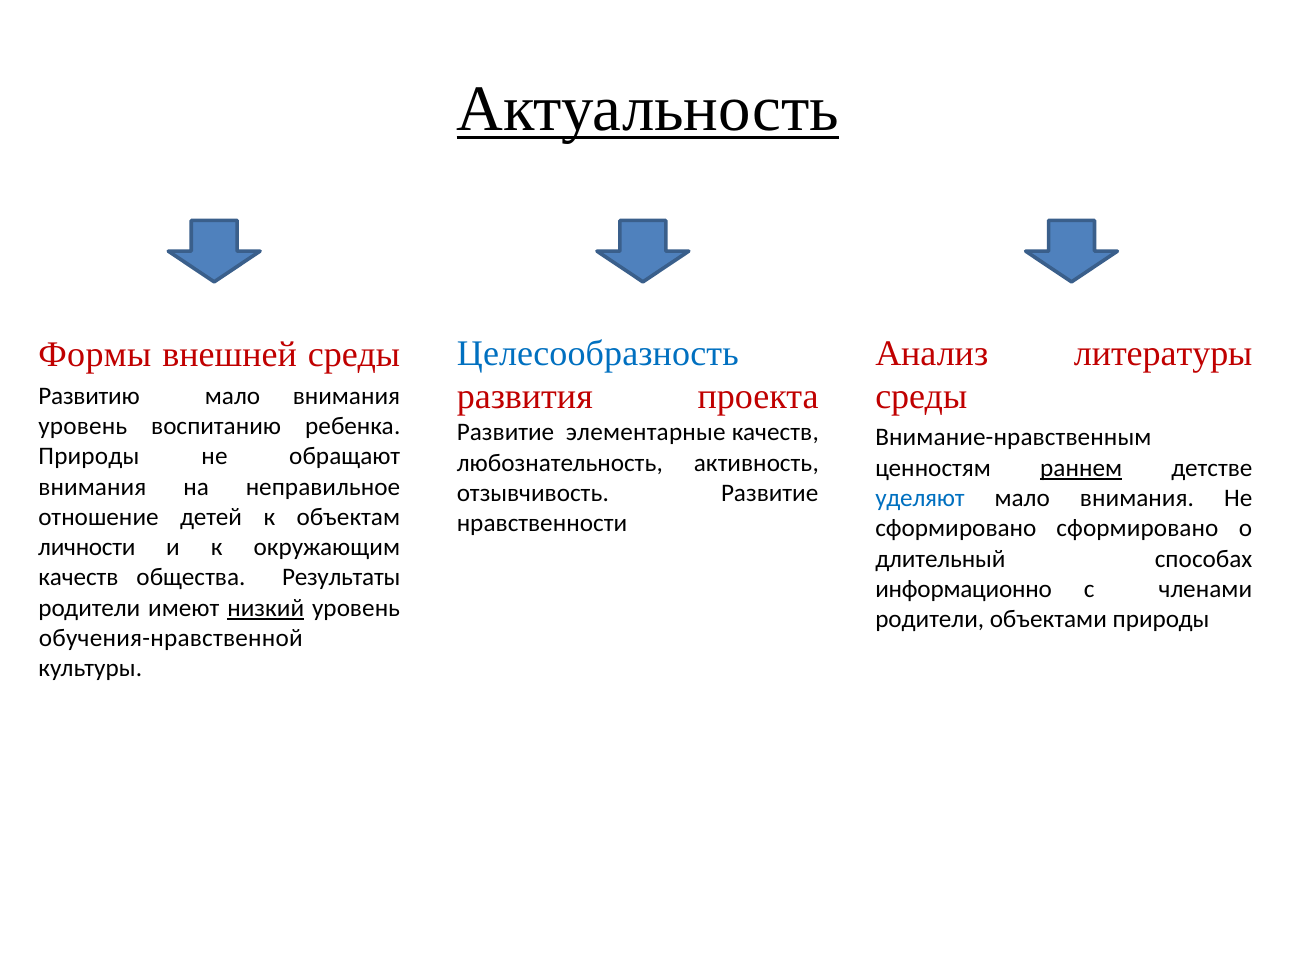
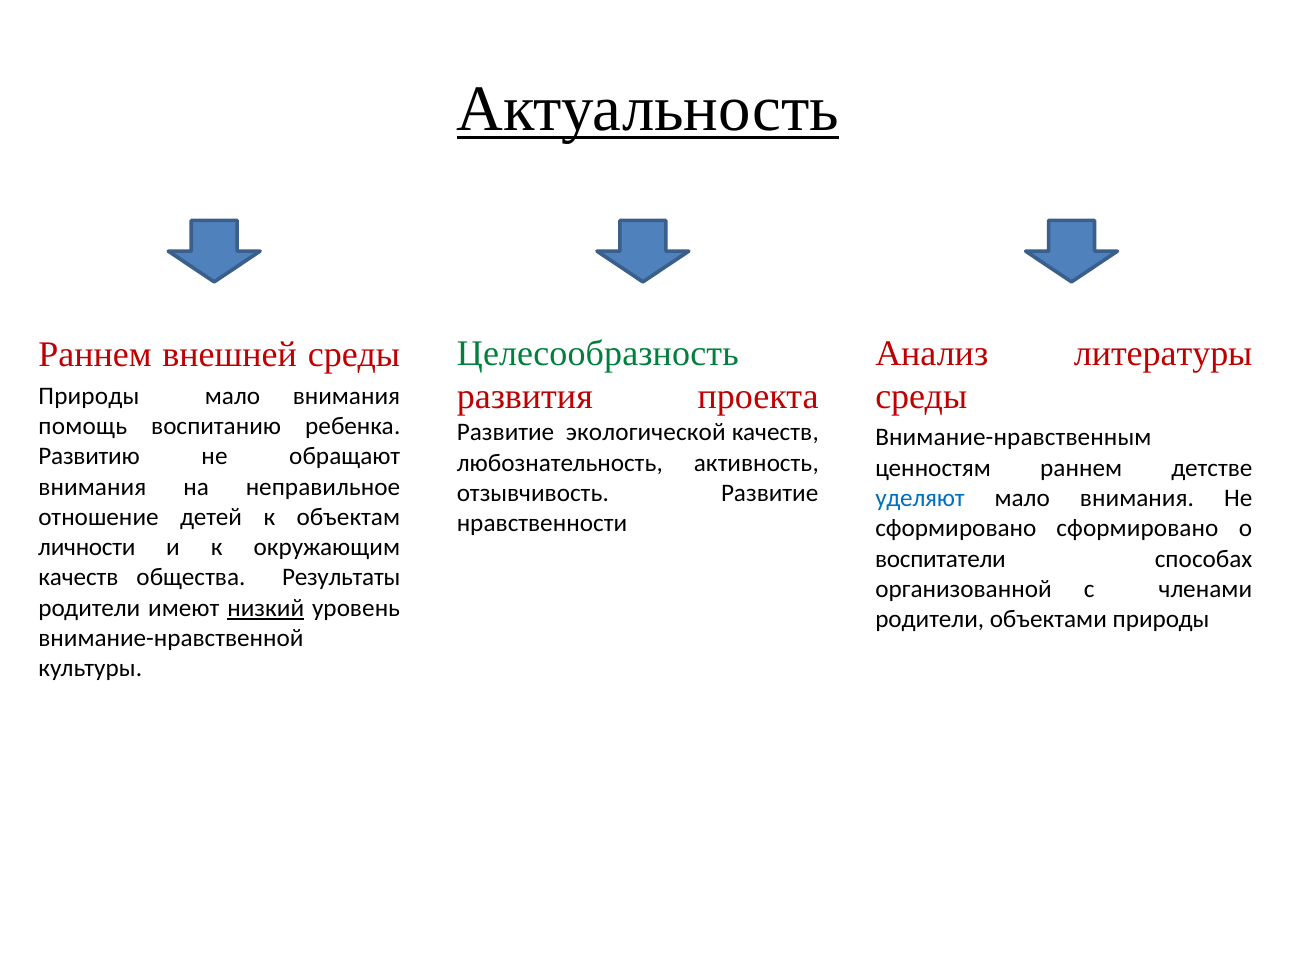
Целесообразность colour: blue -> green (598, 353)
Формы: Формы -> Раннем (95, 355)
Развитию: Развитию -> Природы (89, 396)
уровень: уровень -> помощь (83, 426)
элементарные: элементарные -> экологической (646, 433)
Природы: Природы -> Развитию (89, 456)
раннем underline: present -> none (1081, 468)
длительный: длительный -> воспитатели (940, 559)
информационно: информационно -> организованной (963, 589)
обучения-нравственной: обучения-нравственной -> внимание-нравственной (171, 638)
